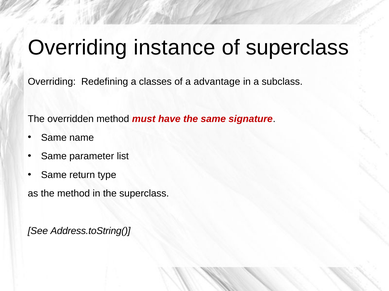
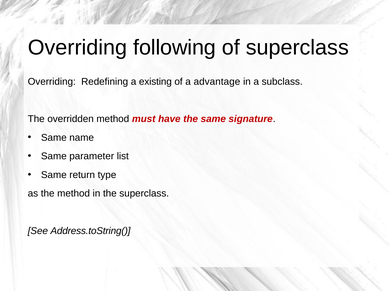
instance: instance -> following (175, 48)
classes: classes -> existing (155, 82)
